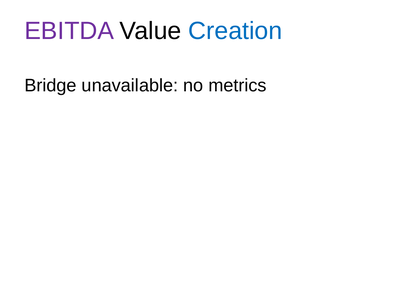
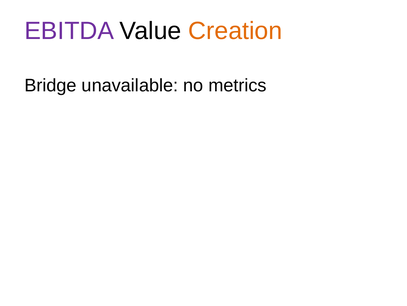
Creation colour: blue -> orange (235, 31)
